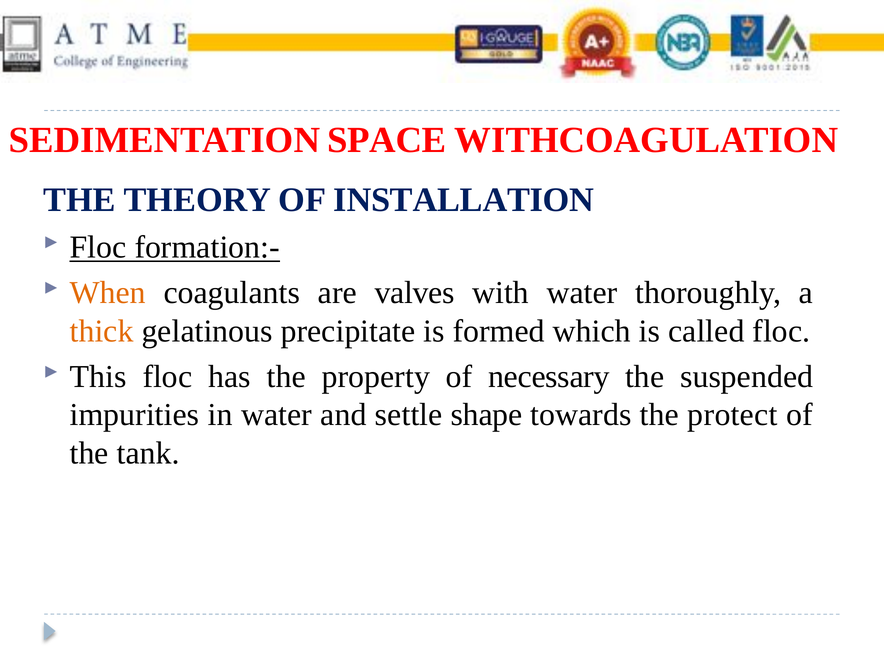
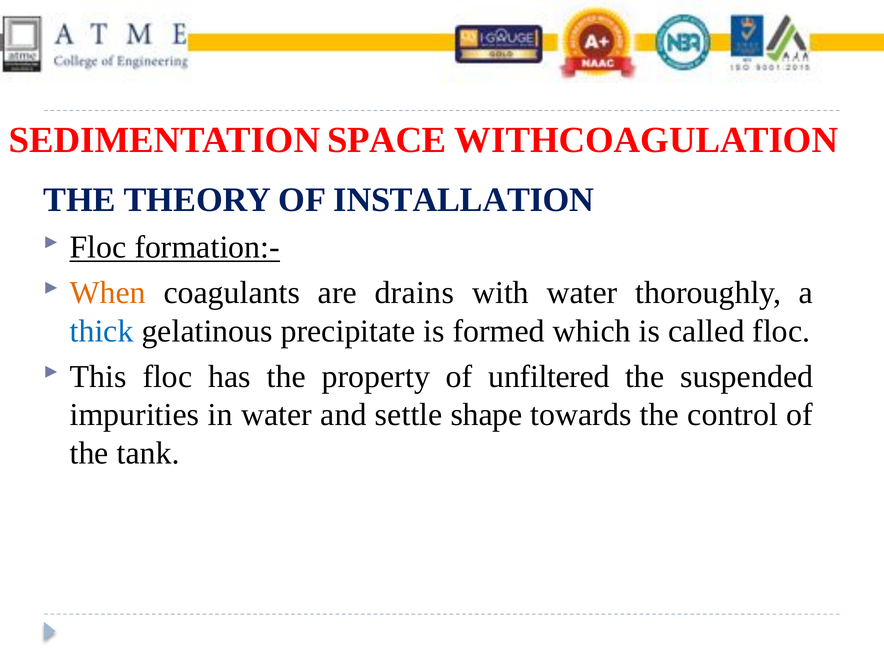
valves: valves -> drains (414, 293)
thick colour: orange -> blue (102, 331)
necessary: necessary -> unfiltered (549, 377)
protect: protect -> control (733, 415)
